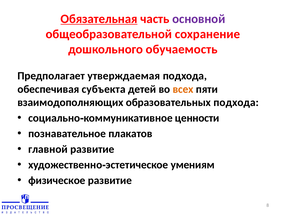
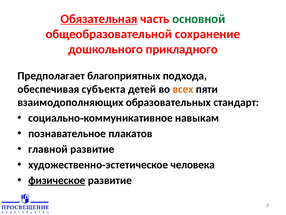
основной colour: purple -> green (199, 19)
обучаемость: обучаемость -> прикладного (182, 49)
утверждаемая: утверждаемая -> благоприятных (124, 76)
образовательных подхода: подхода -> стандарт (236, 102)
ценности: ценности -> навыкам (197, 118)
умениям: умениям -> человека (193, 164)
физическое underline: none -> present (57, 180)
